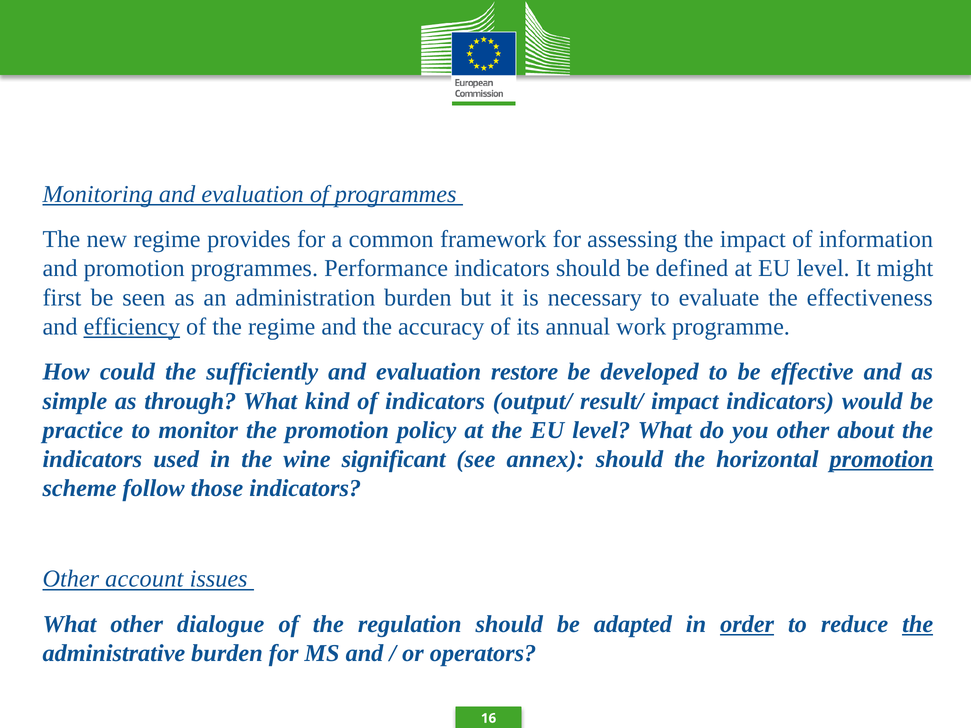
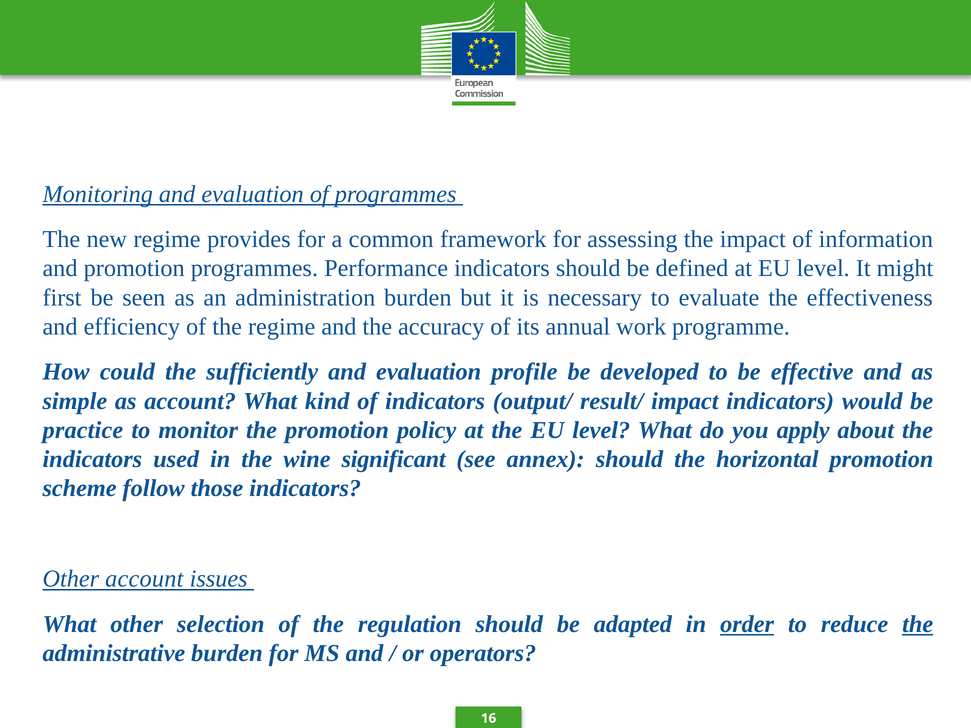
efficiency underline: present -> none (132, 327)
restore: restore -> profile (524, 372)
as through: through -> account (190, 401)
you other: other -> apply (803, 430)
promotion underline: present -> none (881, 459)
dialogue: dialogue -> selection (221, 624)
